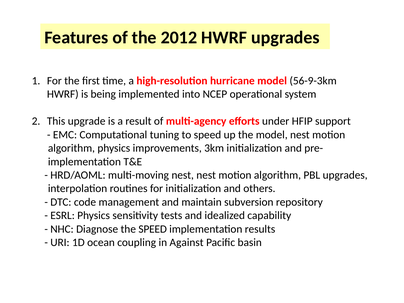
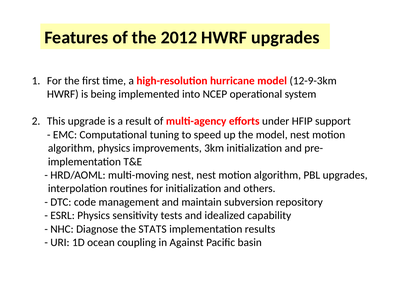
56-9-3km: 56-9-3km -> 12-9-3km (313, 81)
the SPEED: SPEED -> STATS (153, 229)
